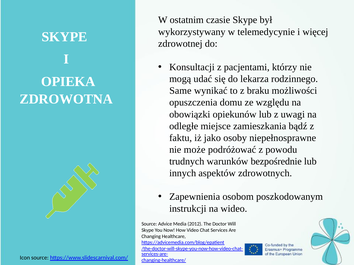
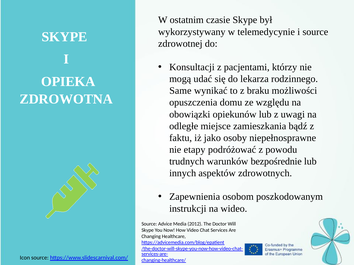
i więcej: więcej -> source (315, 32)
może: może -> etapy (195, 150)
